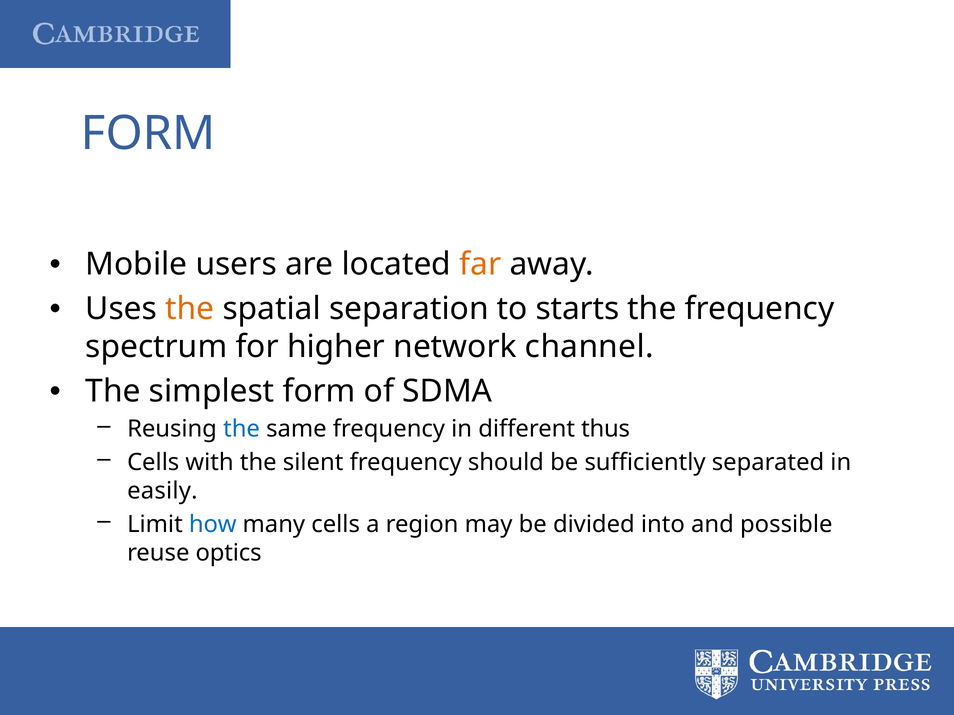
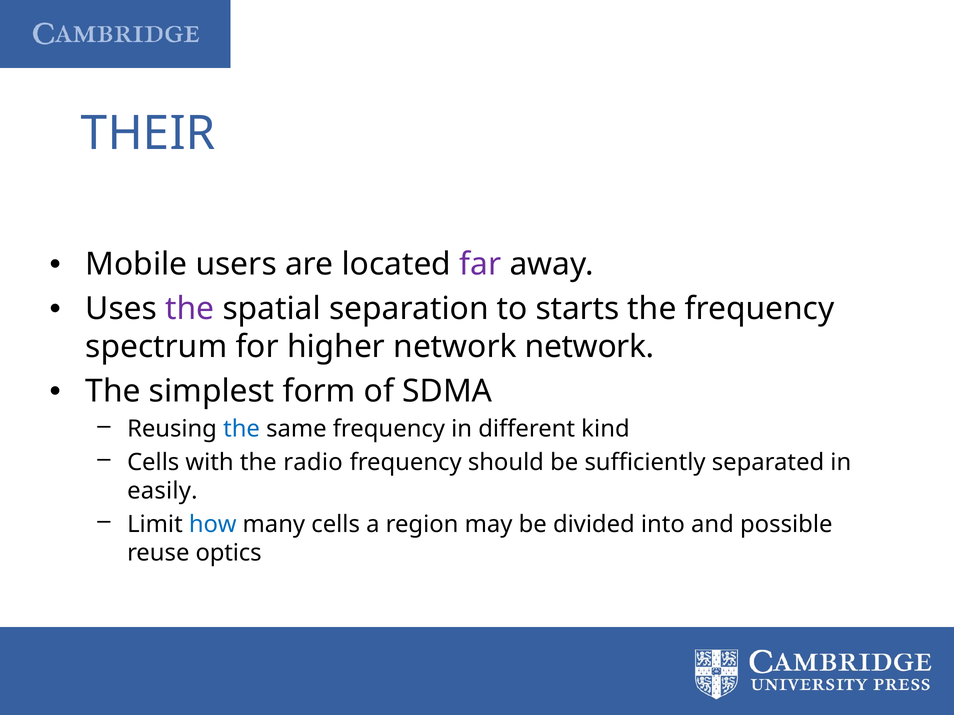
FORM: FORM -> THEIR (148, 134)
far colour: orange -> purple (480, 265)
the colour: orange -> purple (190, 309)
network channel: channel -> network (590, 347)
thus: thus -> kind (605, 429)
silent: silent -> radio (313, 463)
